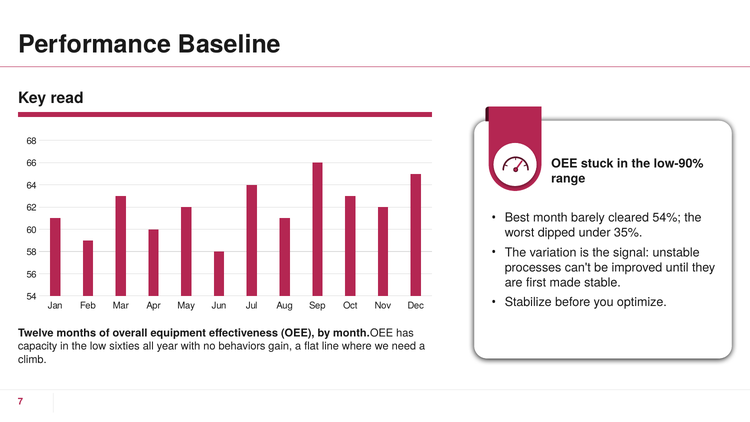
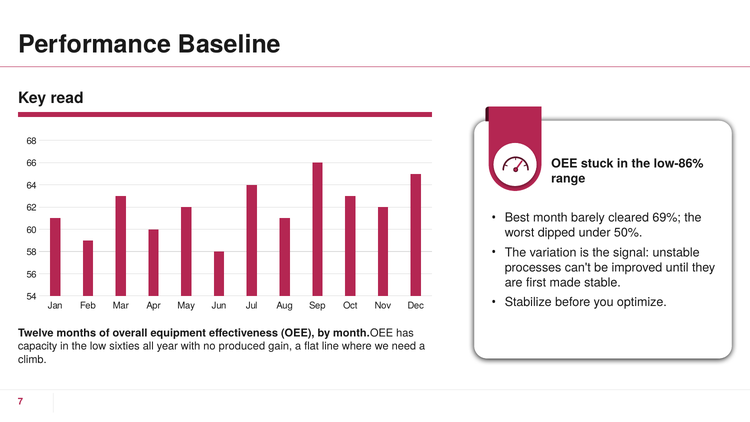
low-90%: low-90% -> low-86% (679, 163)
54%: 54% -> 69% (667, 218)
35%: 35% -> 50% (628, 233)
behaviors: behaviors -> produced (242, 346)
